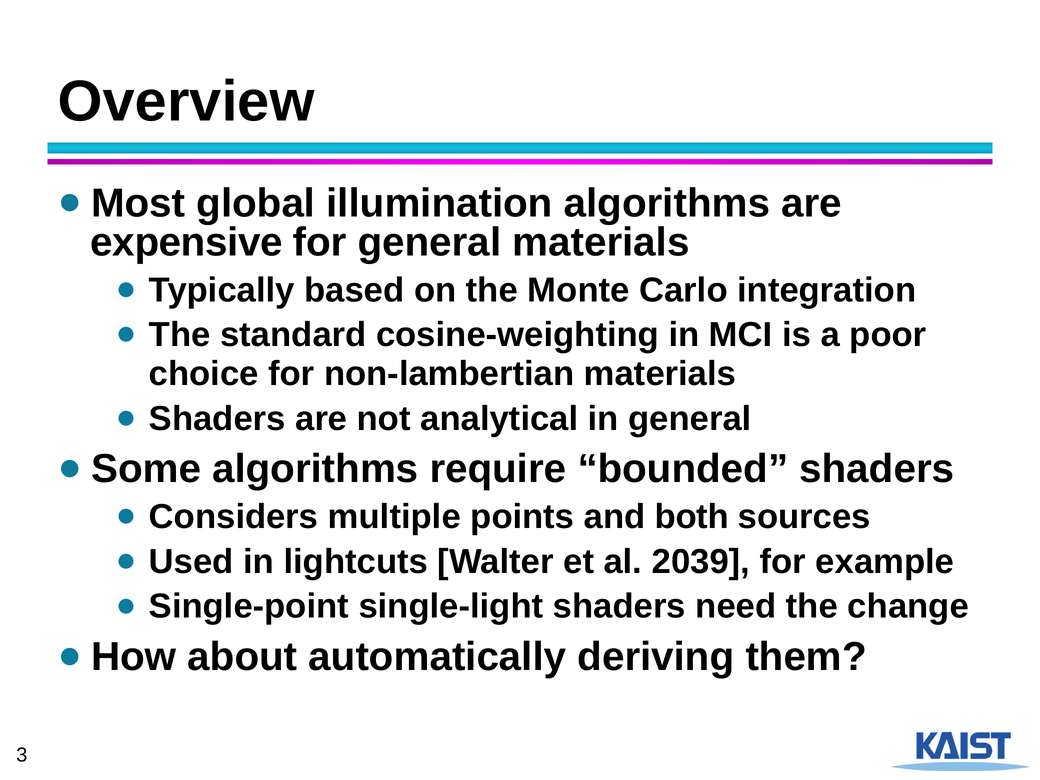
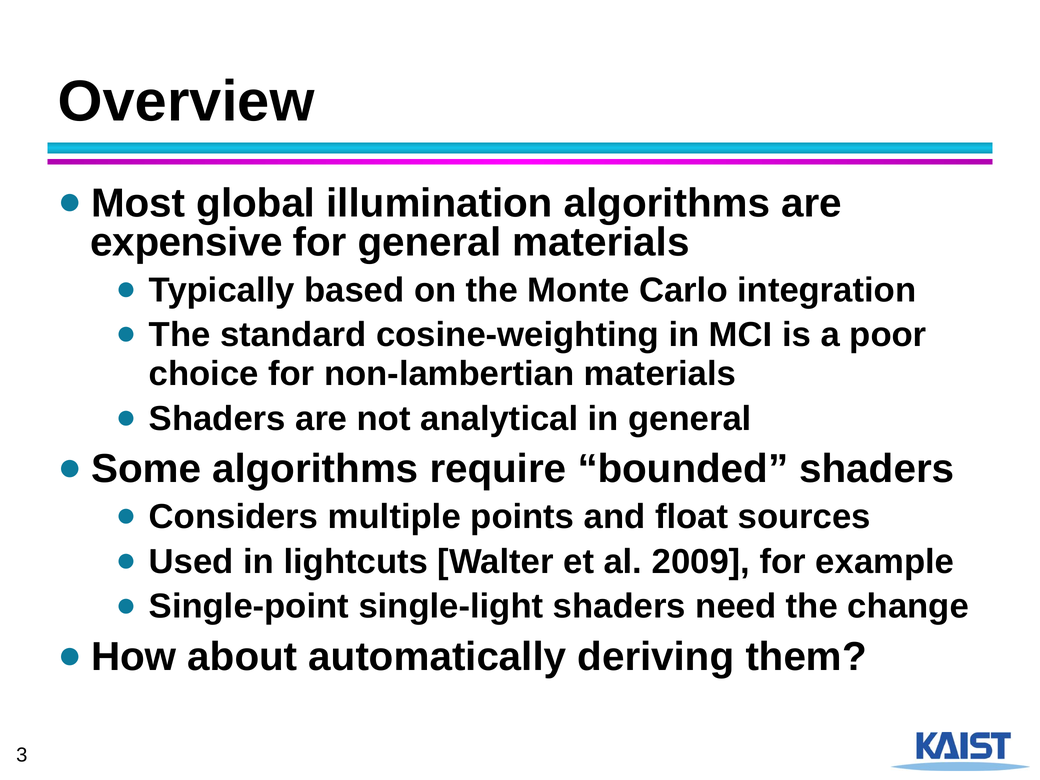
both: both -> float (692, 517)
2039: 2039 -> 2009 (701, 562)
